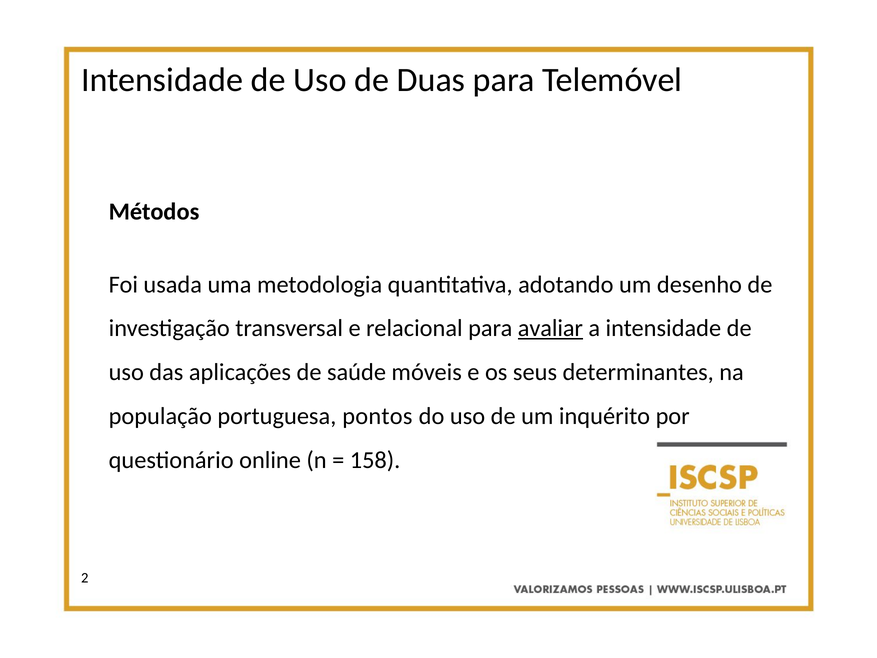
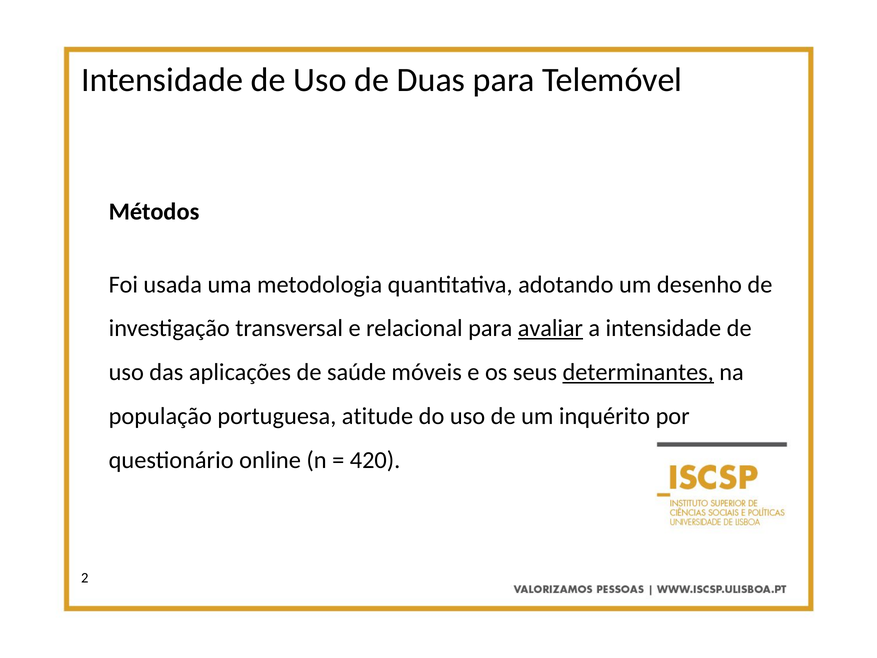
determinantes underline: none -> present (638, 372)
pontos: pontos -> atitude (377, 416)
158: 158 -> 420 (375, 460)
